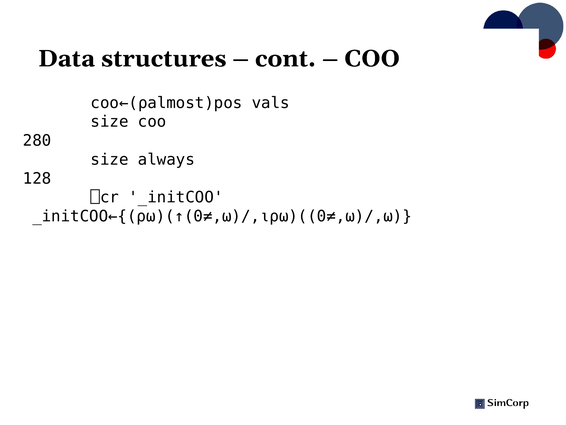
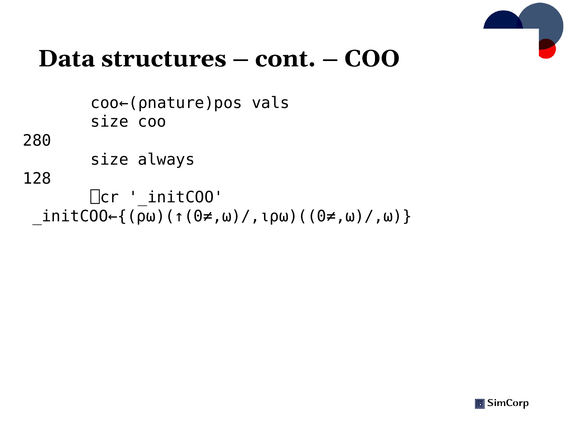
coo←(⍴almost)pos: coo←(⍴almost)pos -> coo←(⍴nature)pos (166, 103)
